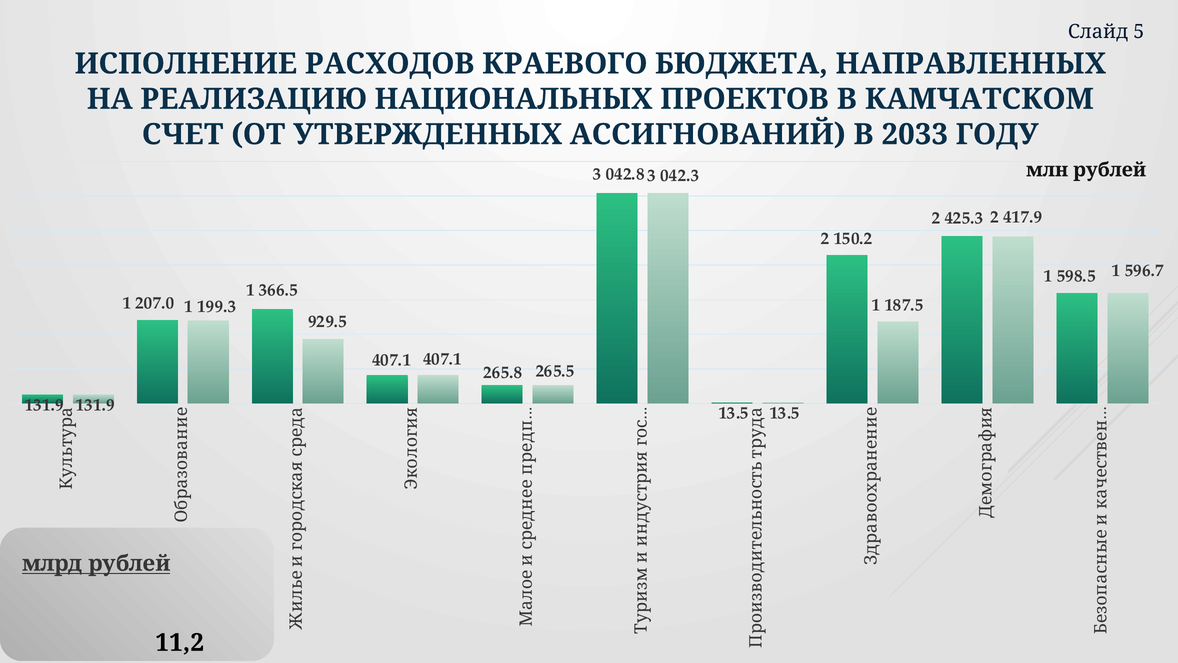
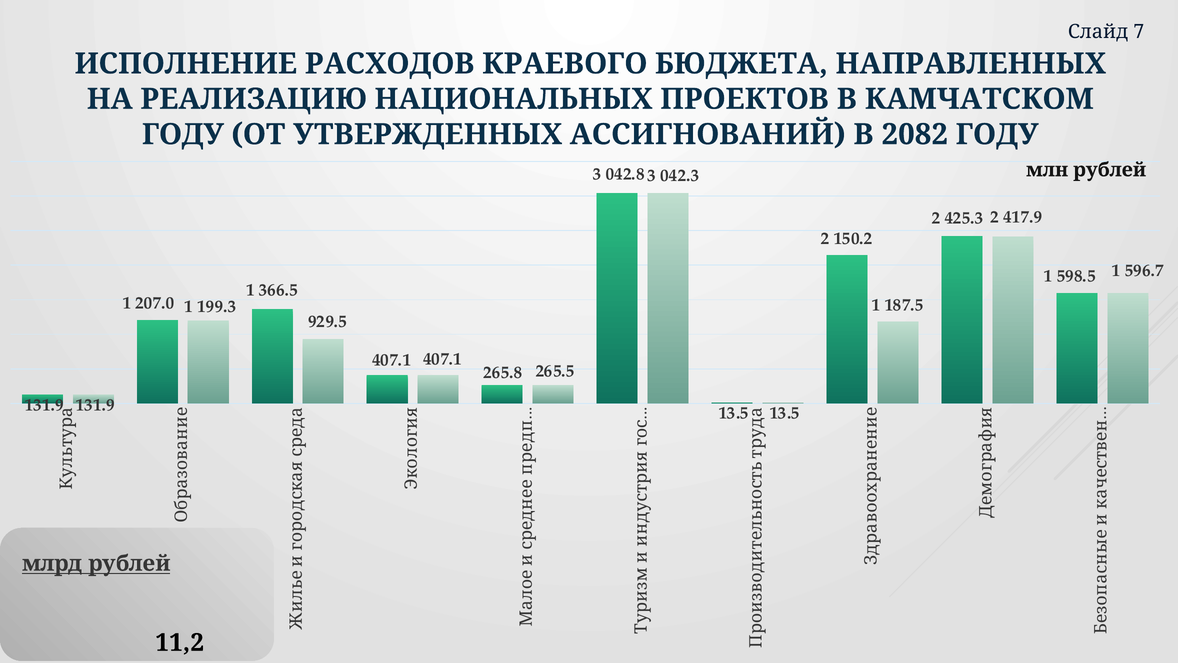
5: 5 -> 7 (1139, 32)
СЧЕТ: СЧЕТ -> ГОДУ (183, 134)
2033: 2033 -> 2082 (915, 134)
